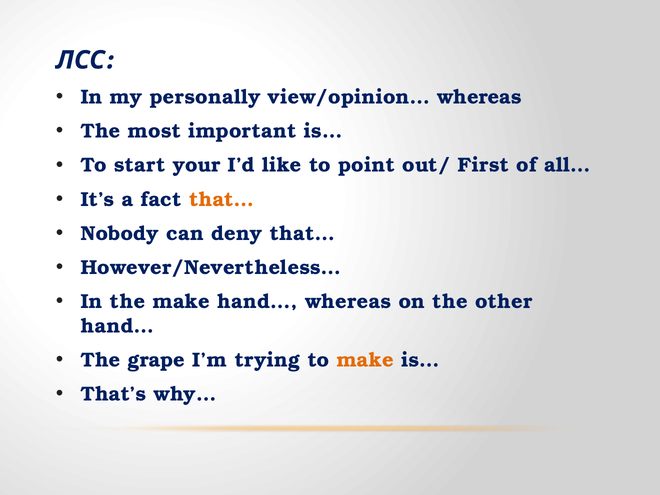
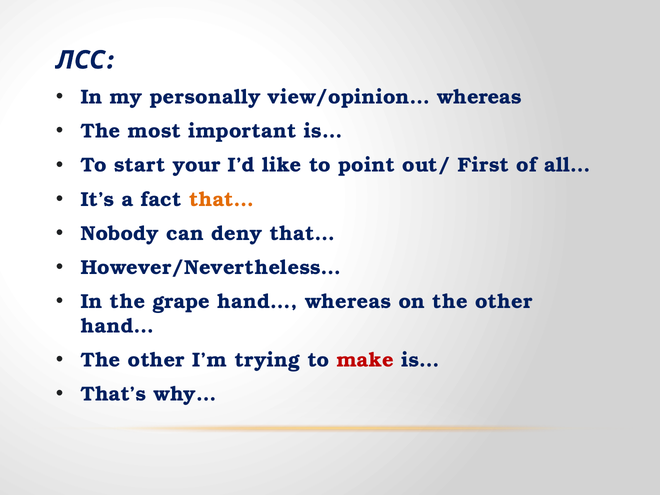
the make: make -> grape (181, 302)
grape: grape -> other (156, 360)
make colour: orange -> red (365, 360)
